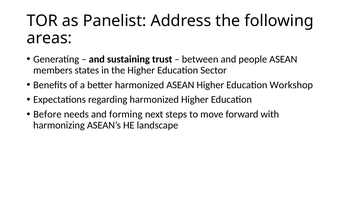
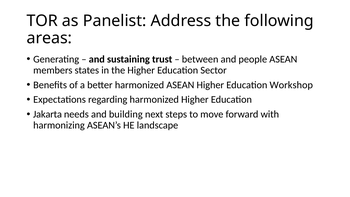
Before: Before -> Jakarta (47, 114)
forming: forming -> building (126, 114)
